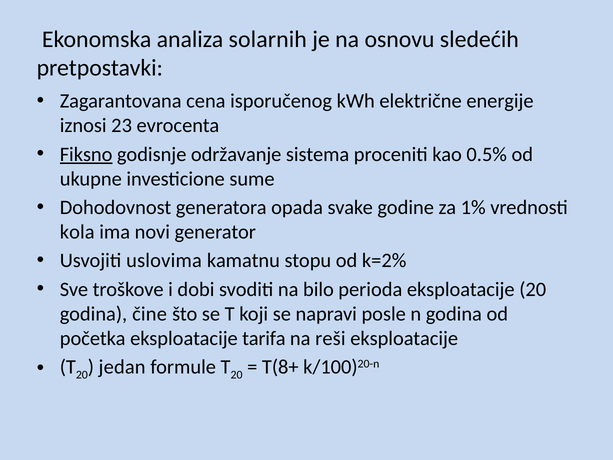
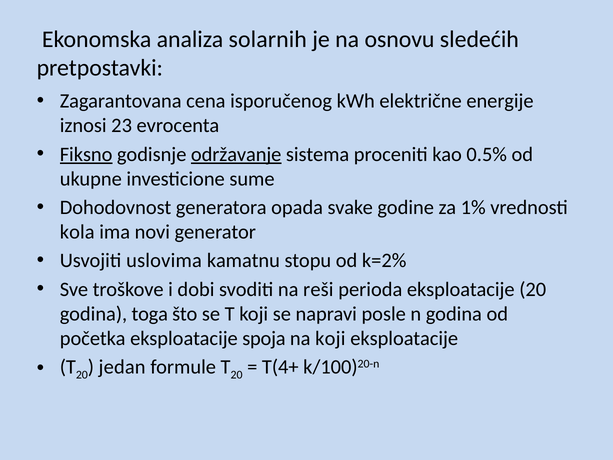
održavanje underline: none -> present (236, 154)
bilo: bilo -> reši (318, 289)
čine: čine -> toga (150, 314)
tarifa: tarifa -> spoja (264, 338)
na reši: reši -> koji (330, 338)
T(8+: T(8+ -> T(4+ (280, 367)
